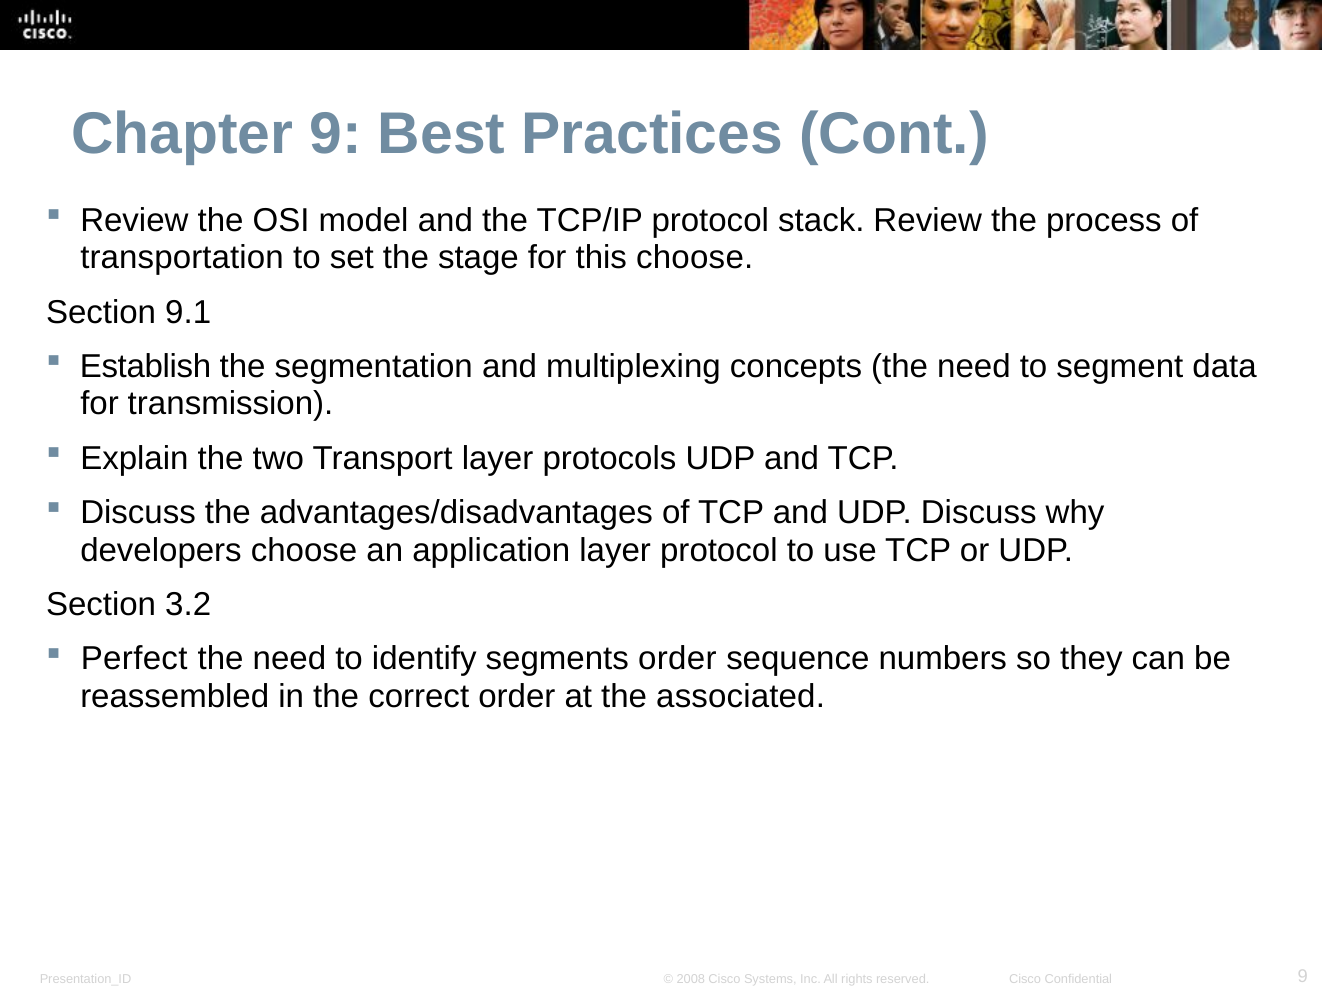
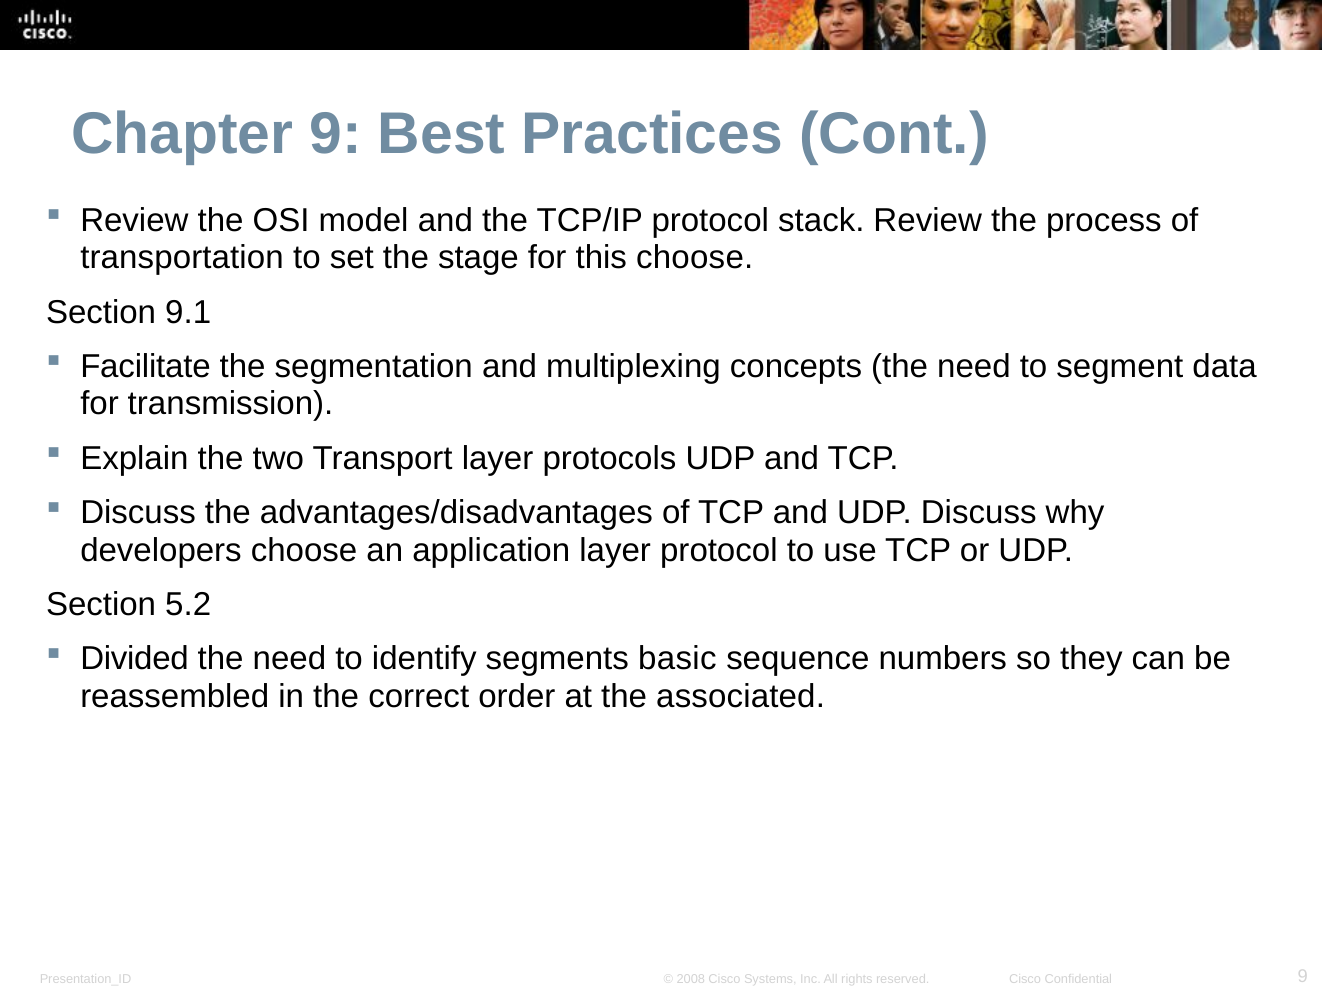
Establish: Establish -> Facilitate (145, 366)
3.2: 3.2 -> 5.2 (188, 604)
Perfect: Perfect -> Divided (135, 658)
segments order: order -> basic (677, 658)
